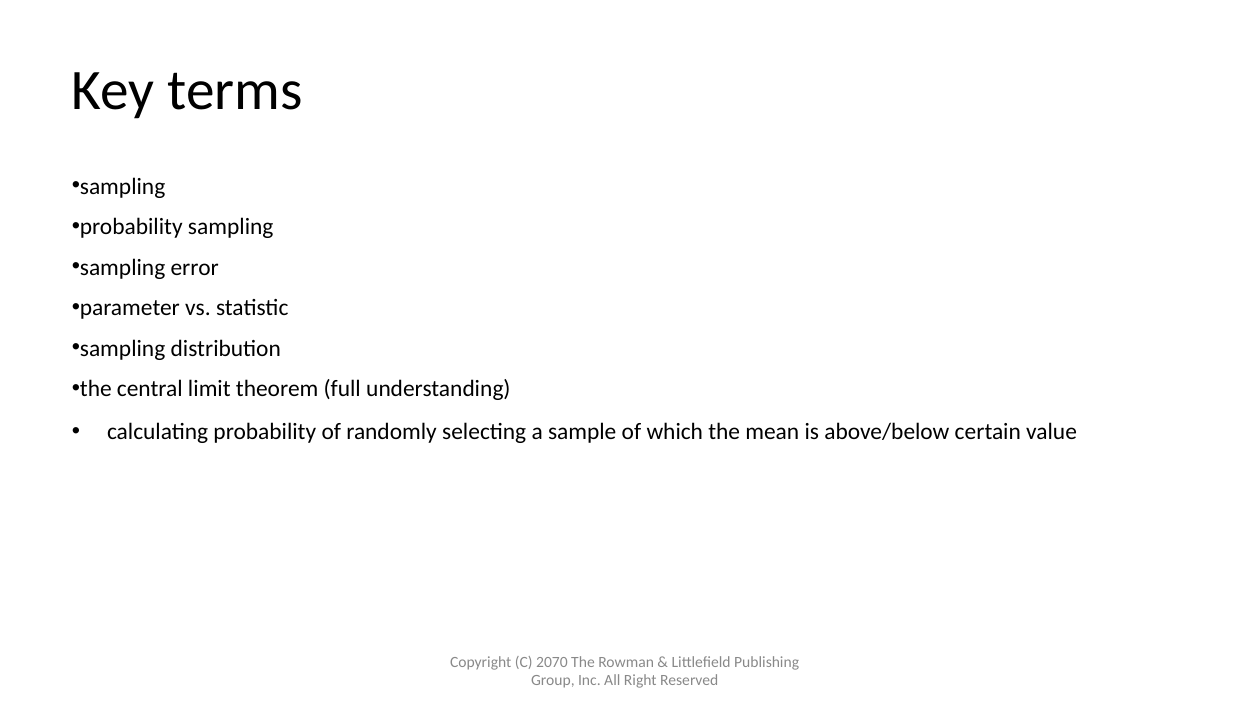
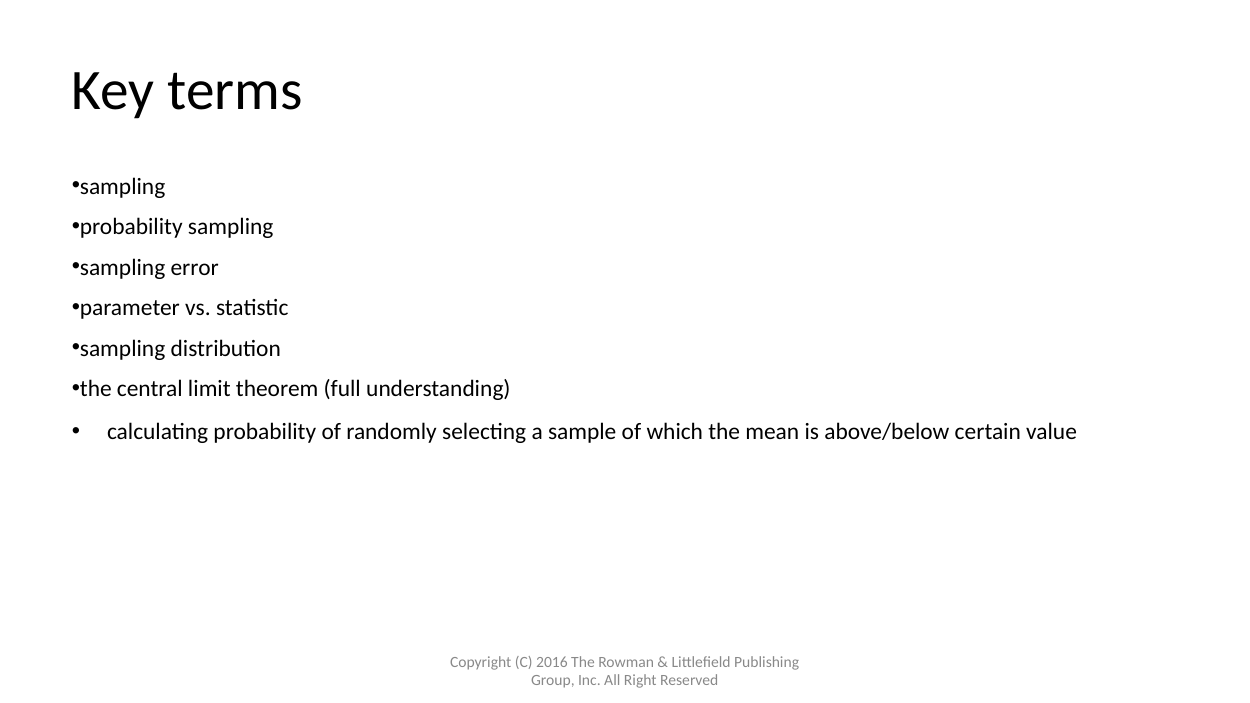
2070: 2070 -> 2016 (552, 662)
